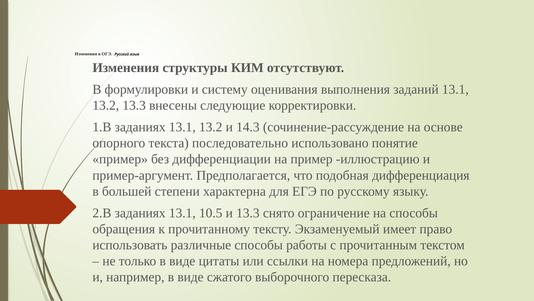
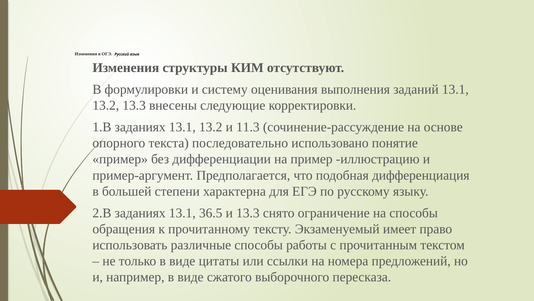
14.3: 14.3 -> 11.3 (248, 127)
10.5: 10.5 -> 36.5 (211, 213)
